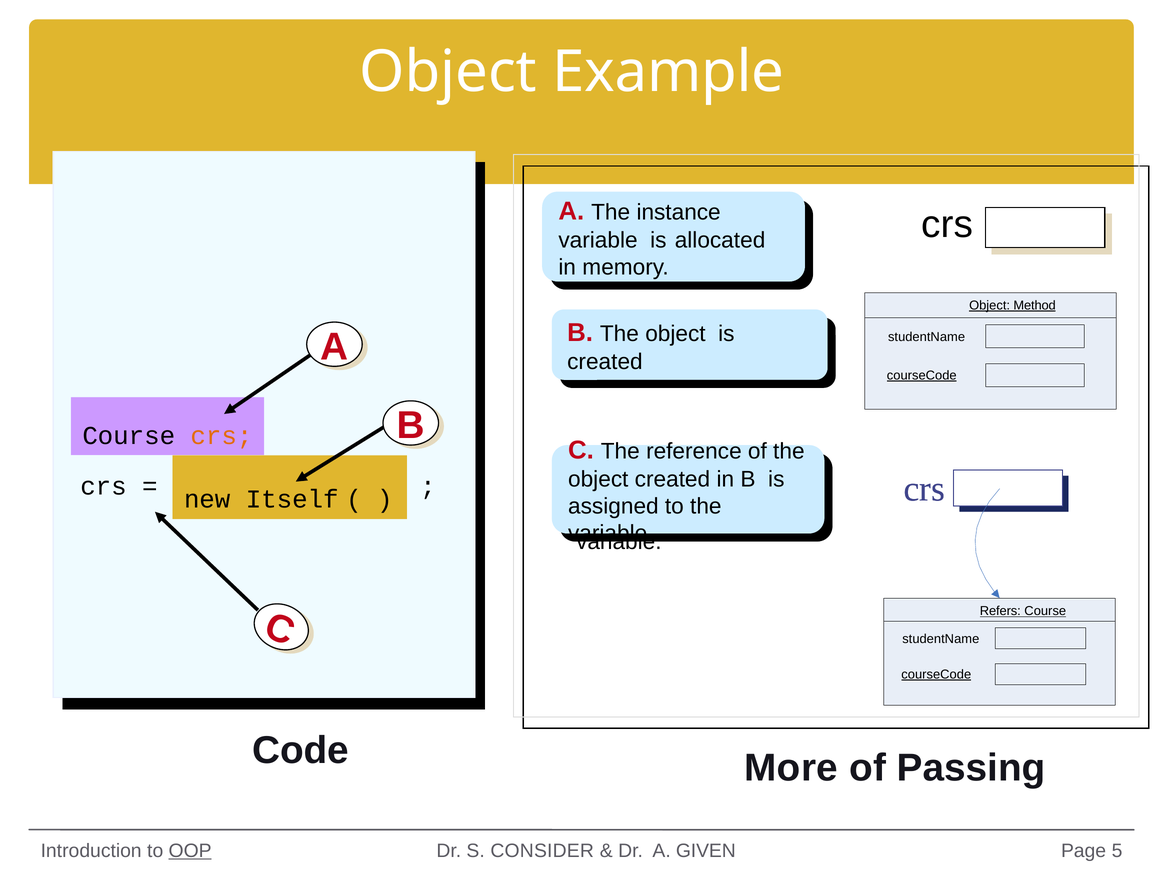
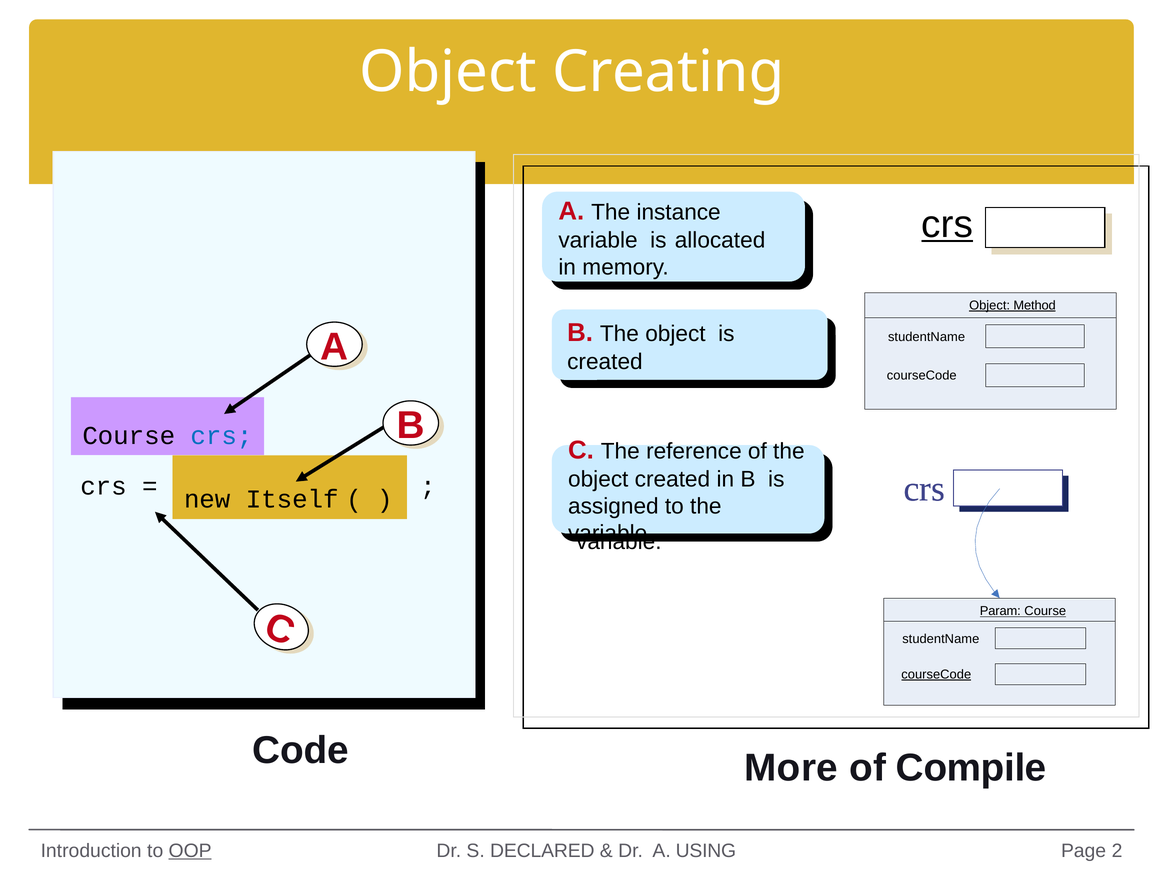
Example: Example -> Creating (668, 72)
crs underline: none -> present (947, 224)
courseCode underline: present -> none (922, 376)
crs colour: orange -> blue (221, 436)
Refers: Refers -> Param (1000, 611)
Passing: Passing -> Compile (971, 768)
CONSIDER: CONSIDER -> DECLARED (542, 851)
GIVEN: GIVEN -> USING (706, 851)
5: 5 -> 2 (1117, 851)
